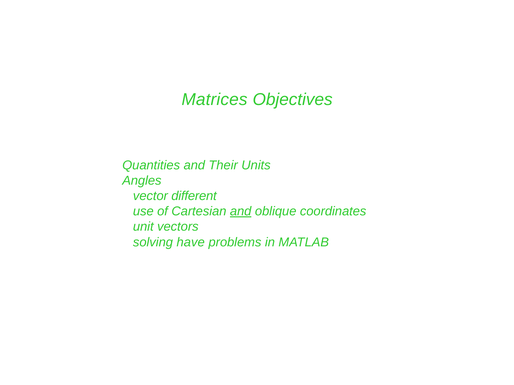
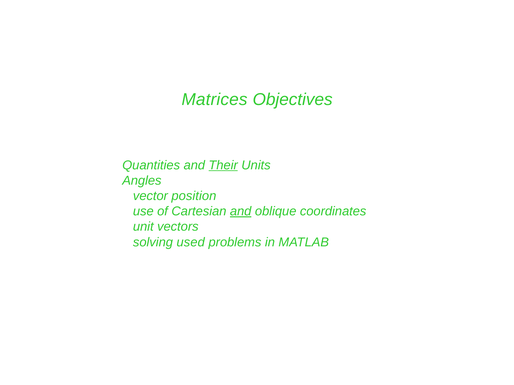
Their underline: none -> present (223, 165)
different: different -> position (194, 196)
have: have -> used (191, 242)
